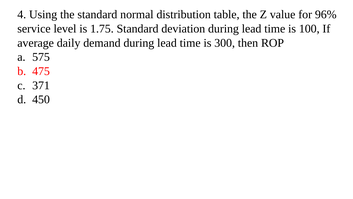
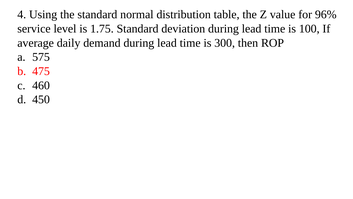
371: 371 -> 460 (41, 85)
